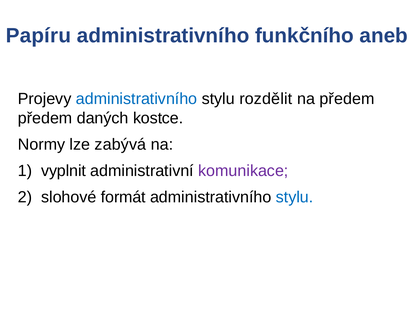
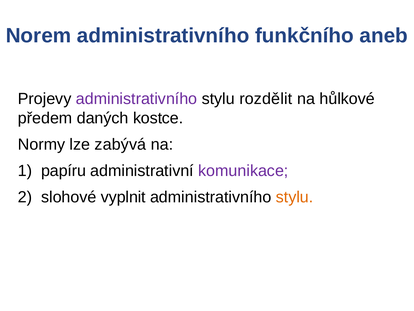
Papíru: Papíru -> Norem (38, 36)
administrativního colour: blue -> purple (137, 99)
na předem: předem -> hůlkové (347, 99)
vyplnit: vyplnit -> papíru (64, 171)
formát: formát -> vyplnit (123, 197)
stylu colour: blue -> orange (295, 197)
